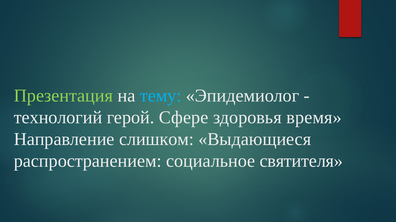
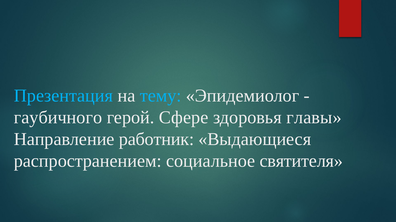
Презентация colour: light green -> light blue (63, 96)
технологий: технологий -> гаубичного (58, 118)
время: время -> главы (314, 118)
слишком: слишком -> работник (157, 140)
